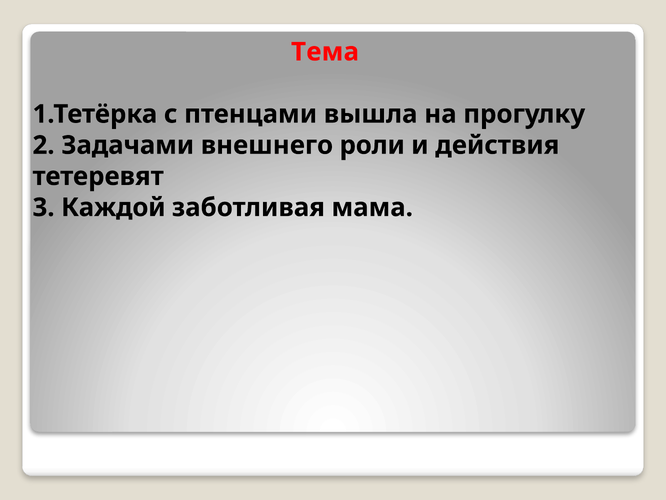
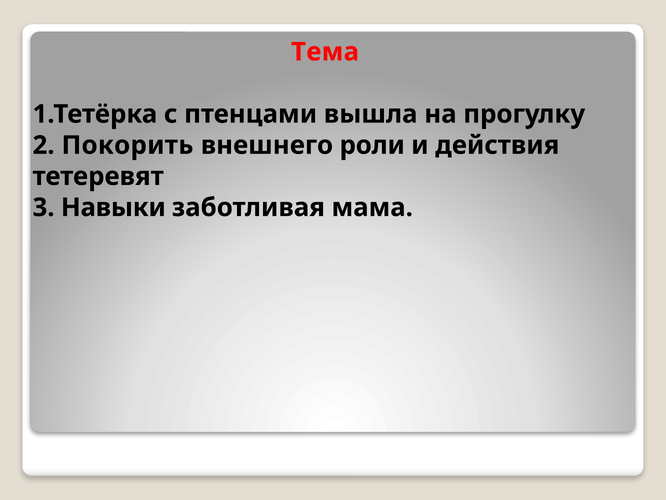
Задачами: Задачами -> Покорить (128, 145)
Каждой: Каждой -> Навыки (113, 207)
